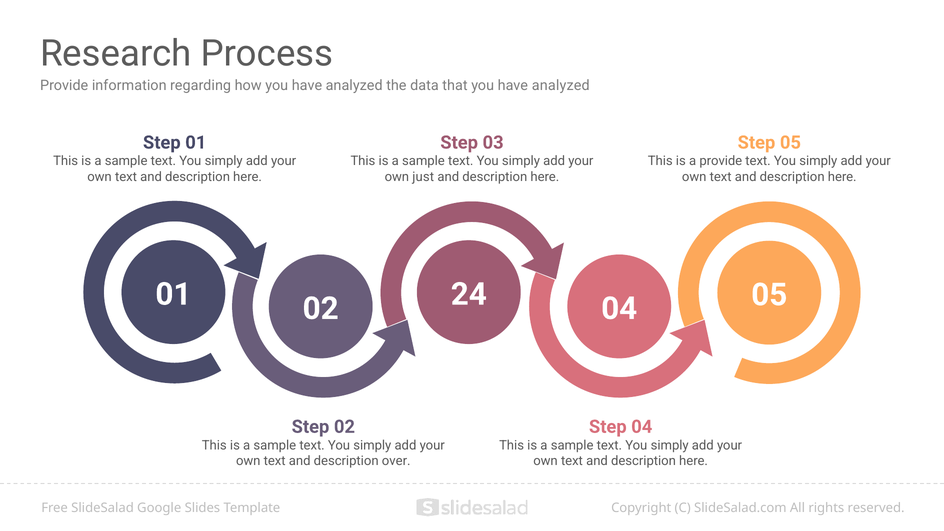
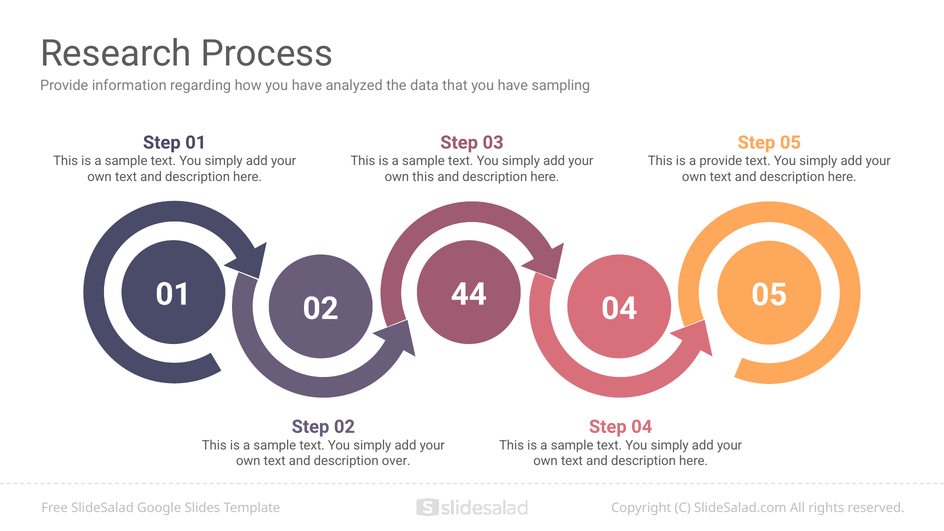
that you have analyzed: analyzed -> sampling (561, 85)
own just: just -> this (423, 177)
24: 24 -> 44 (469, 294)
